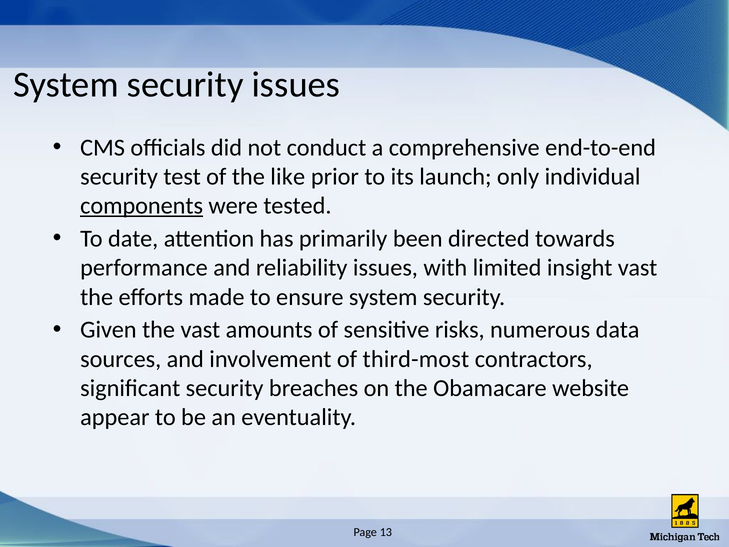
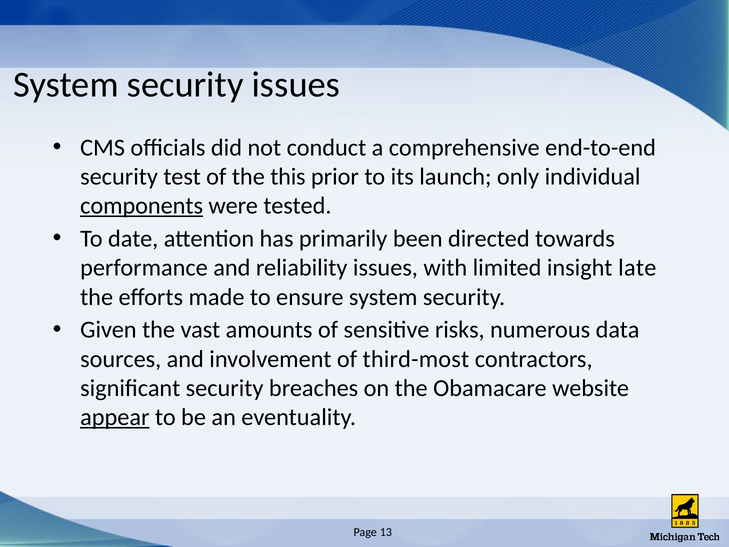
like: like -> this (288, 177)
insight vast: vast -> late (637, 268)
appear underline: none -> present (115, 417)
